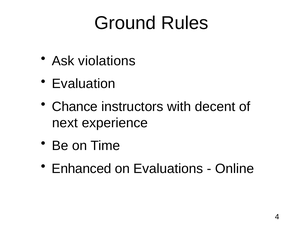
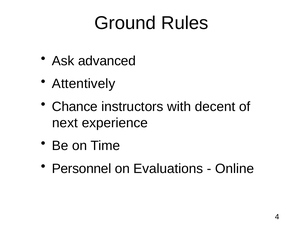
violations: violations -> advanced (107, 61)
Evaluation: Evaluation -> Attentively (84, 84)
Enhanced: Enhanced -> Personnel (82, 169)
